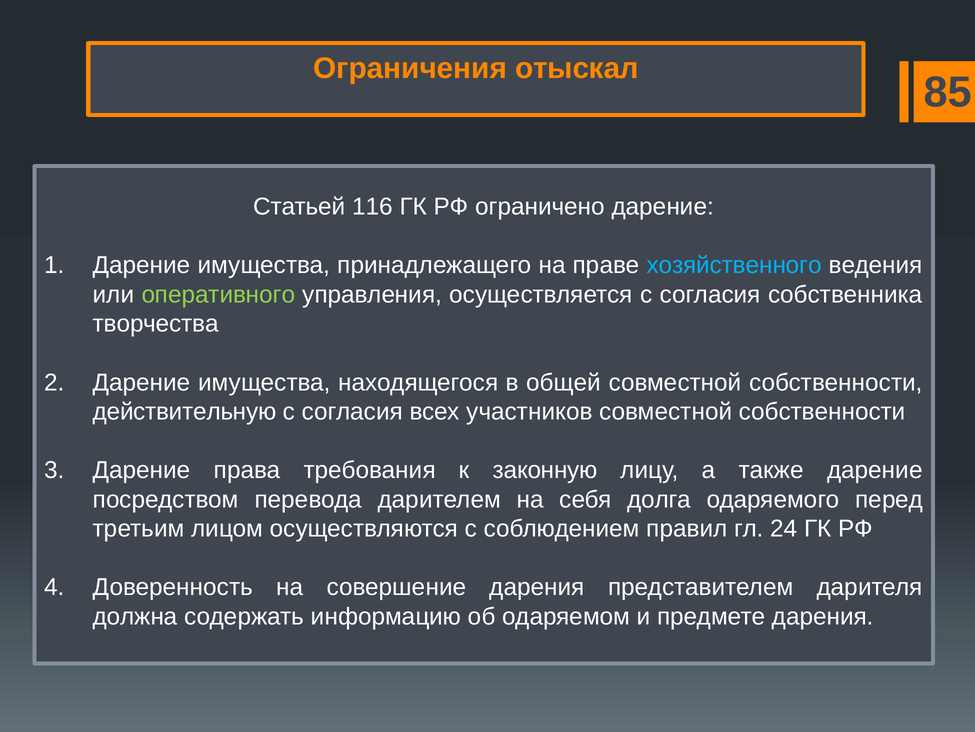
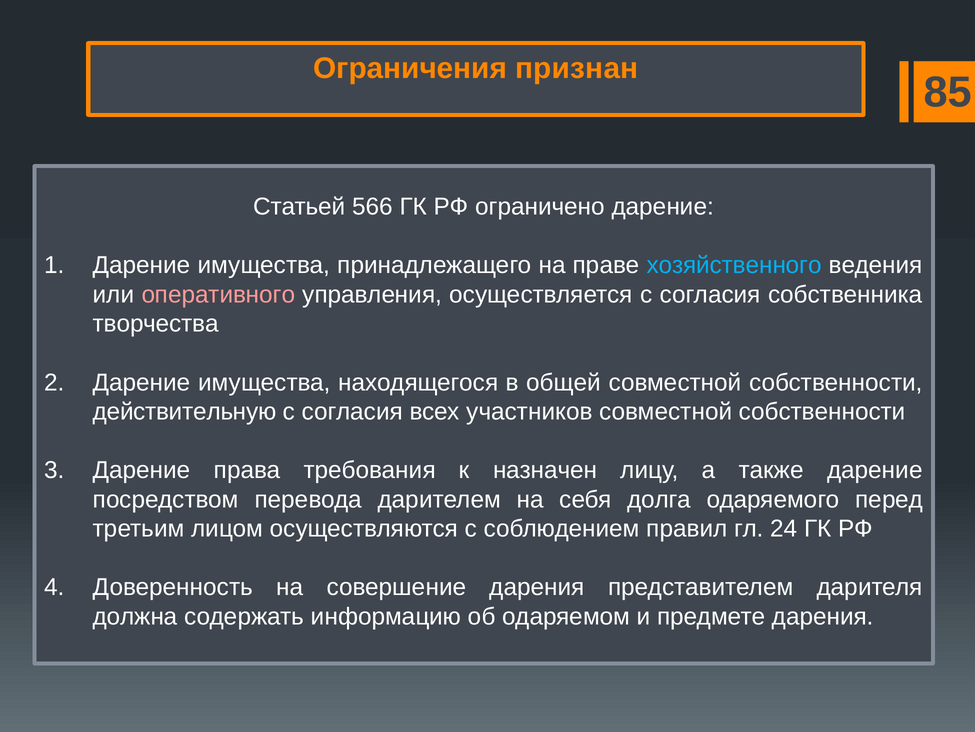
отыскал: отыскал -> признан (577, 68)
116: 116 -> 566 (373, 207)
оперативного colour: light green -> pink (218, 294)
законную: законную -> назначен (545, 470)
